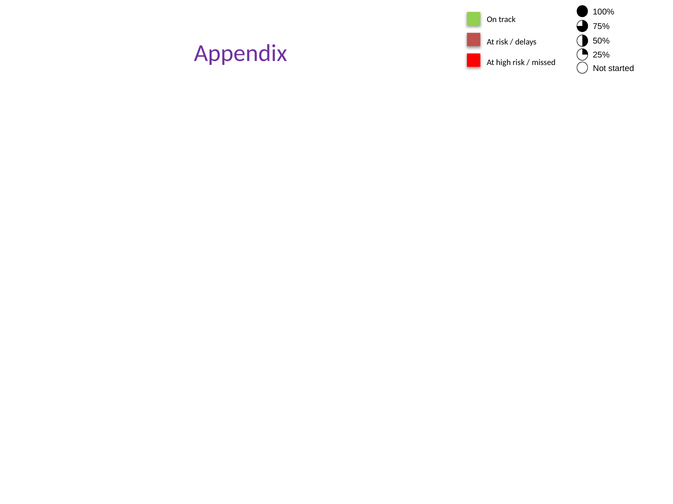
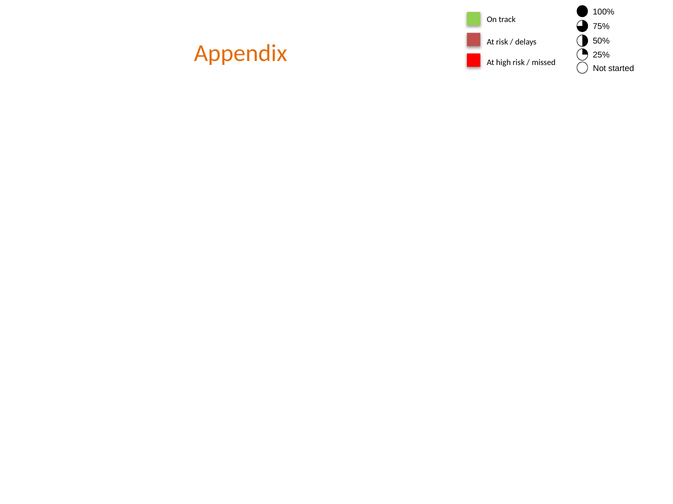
Appendix colour: purple -> orange (241, 54)
